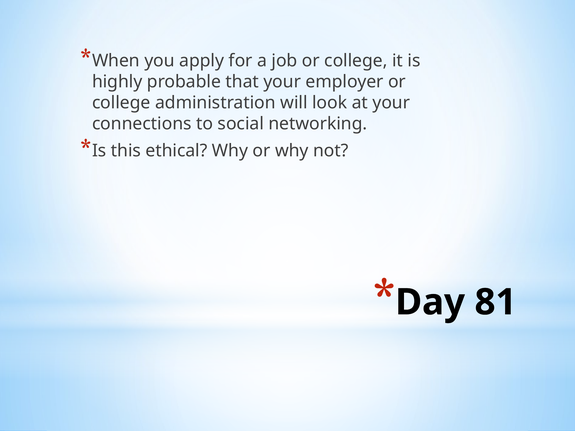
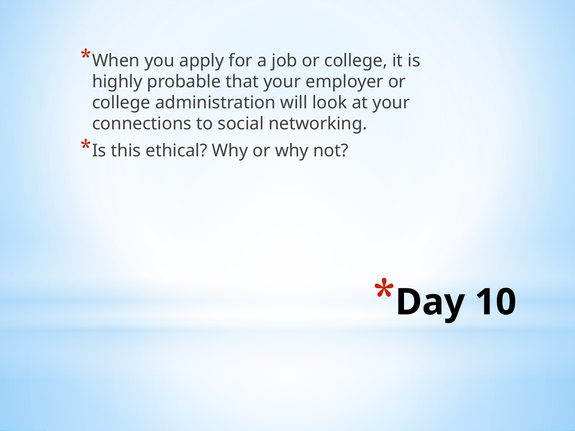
81: 81 -> 10 (496, 302)
